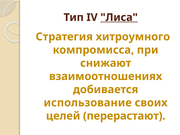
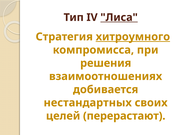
хитроумного underline: none -> present (133, 37)
снижают: снижают -> решения (106, 63)
использование: использование -> нестандартных (88, 103)
